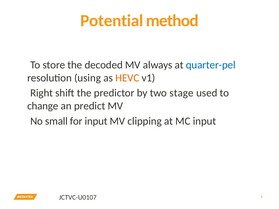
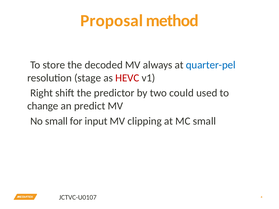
Potential: Potential -> Proposal (112, 21)
using: using -> stage (88, 78)
HEVC colour: orange -> red (127, 78)
stage: stage -> could (182, 93)
MC input: input -> small (204, 121)
